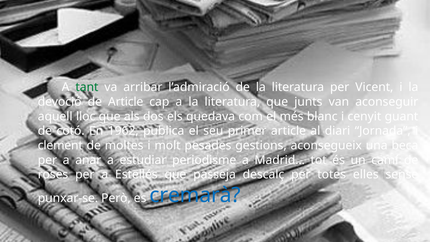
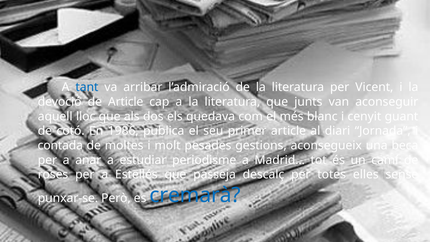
tant colour: green -> blue (87, 87)
1962: 1962 -> 1986 (123, 131)
clement: clement -> contada (60, 145)
